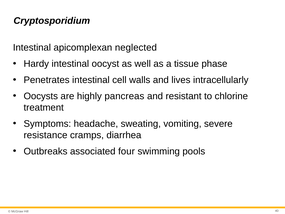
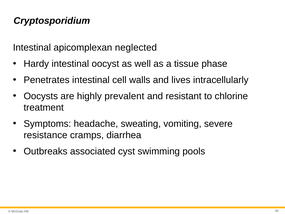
pancreas: pancreas -> prevalent (124, 96)
four: four -> cyst (127, 151)
